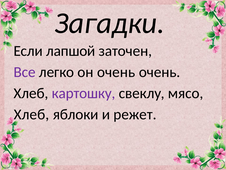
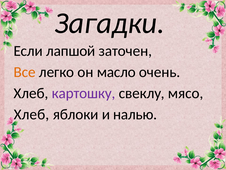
Все colour: purple -> orange (25, 72)
он очень: очень -> масло (116, 72)
режет: режет -> налью (135, 114)
